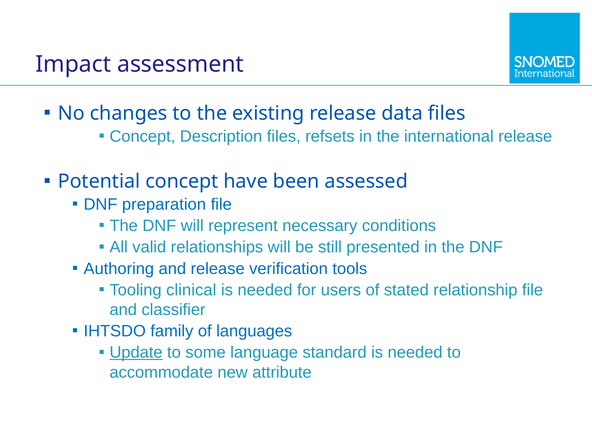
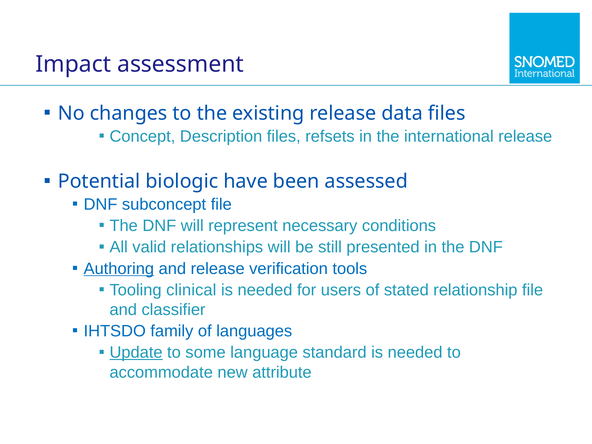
Potential concept: concept -> biologic (182, 181)
preparation: preparation -> subconcept (164, 204)
Authoring underline: none -> present (119, 269)
